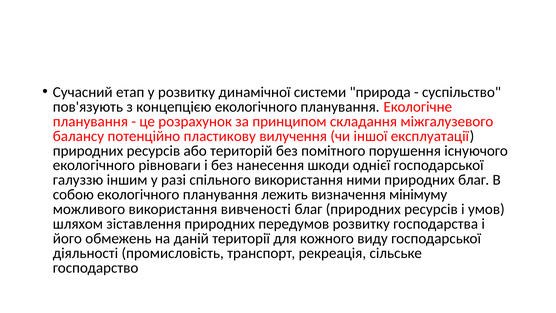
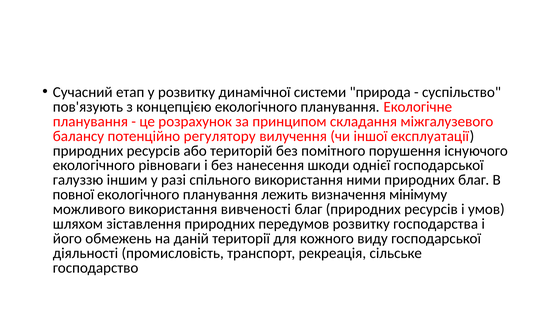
пластикову: пластикову -> регулятору (220, 136)
собою: собою -> повної (73, 194)
